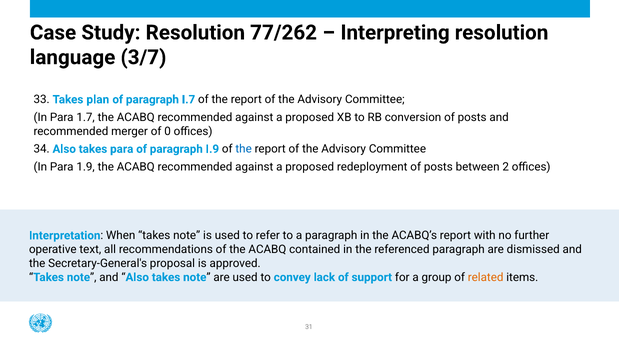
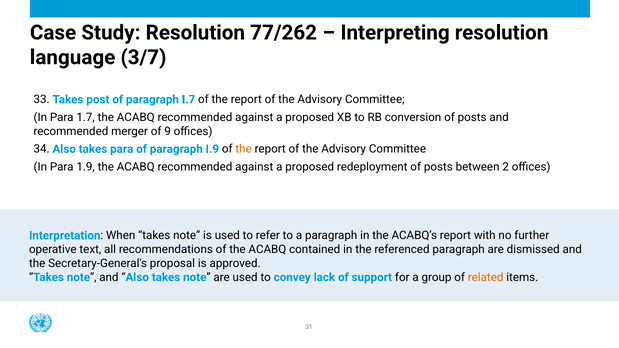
plan: plan -> post (98, 100)
0: 0 -> 9 (168, 131)
the colour: blue -> orange (244, 149)
